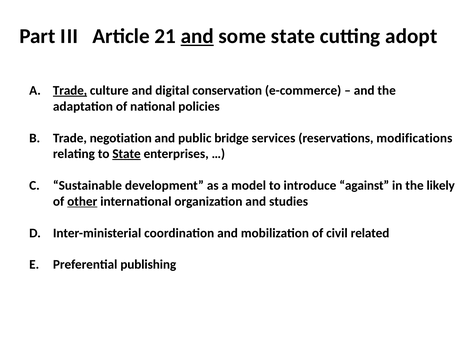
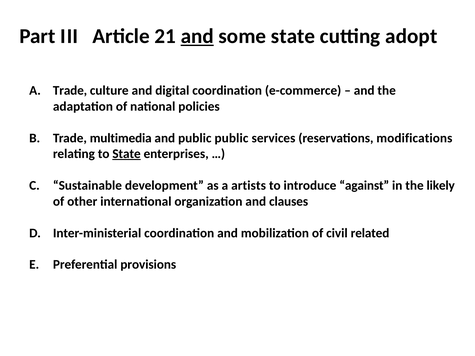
Trade underline: present -> none (70, 91)
digital conservation: conservation -> coordination (227, 91)
negotiation: negotiation -> multimedia (121, 138)
public bridge: bridge -> public (231, 138)
model: model -> artists (249, 186)
other underline: present -> none (82, 201)
studies: studies -> clauses (289, 201)
publishing: publishing -> provisions (148, 265)
